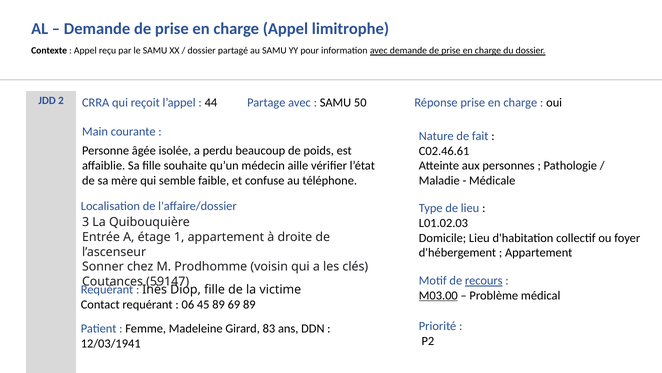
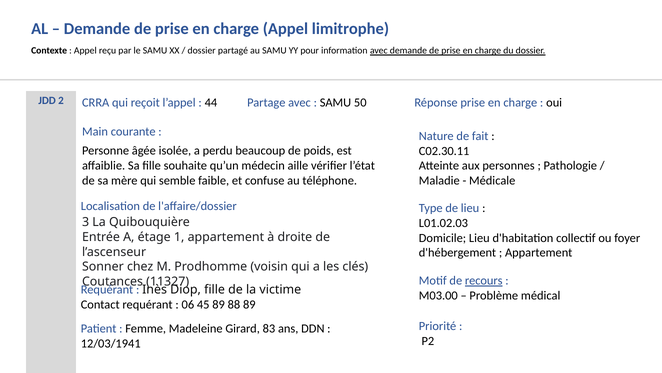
C02.46.61: C02.46.61 -> C02.30.11 (444, 151)
59147: 59147 -> 11327 (168, 281)
M03.00 underline: present -> none (438, 295)
69: 69 -> 88 (234, 304)
